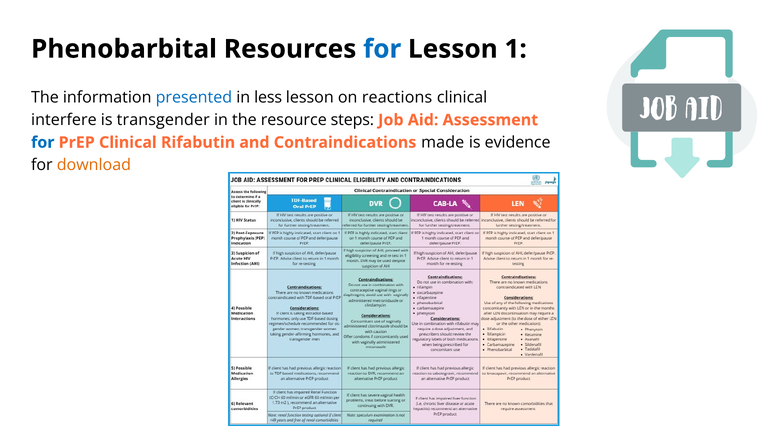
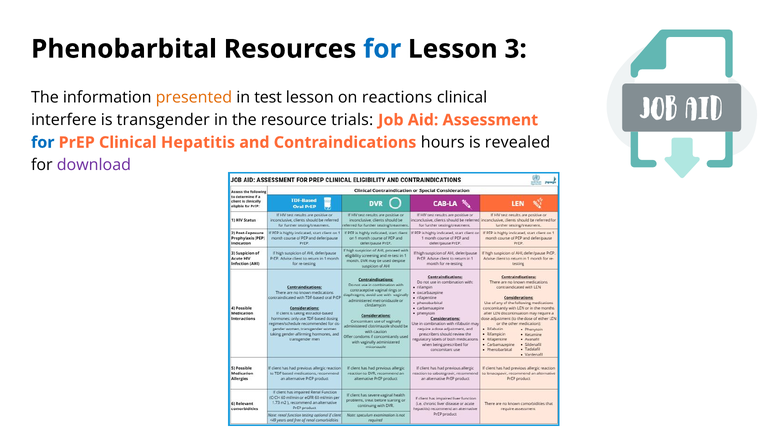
1: 1 -> 3 (516, 49)
presented colour: blue -> orange (194, 98)
less: less -> test (268, 98)
steps: steps -> trials (352, 120)
Rifabutin: Rifabutin -> Hepatitis (198, 142)
made: made -> hours (443, 142)
evidence: evidence -> revealed (518, 142)
download colour: orange -> purple (94, 165)
